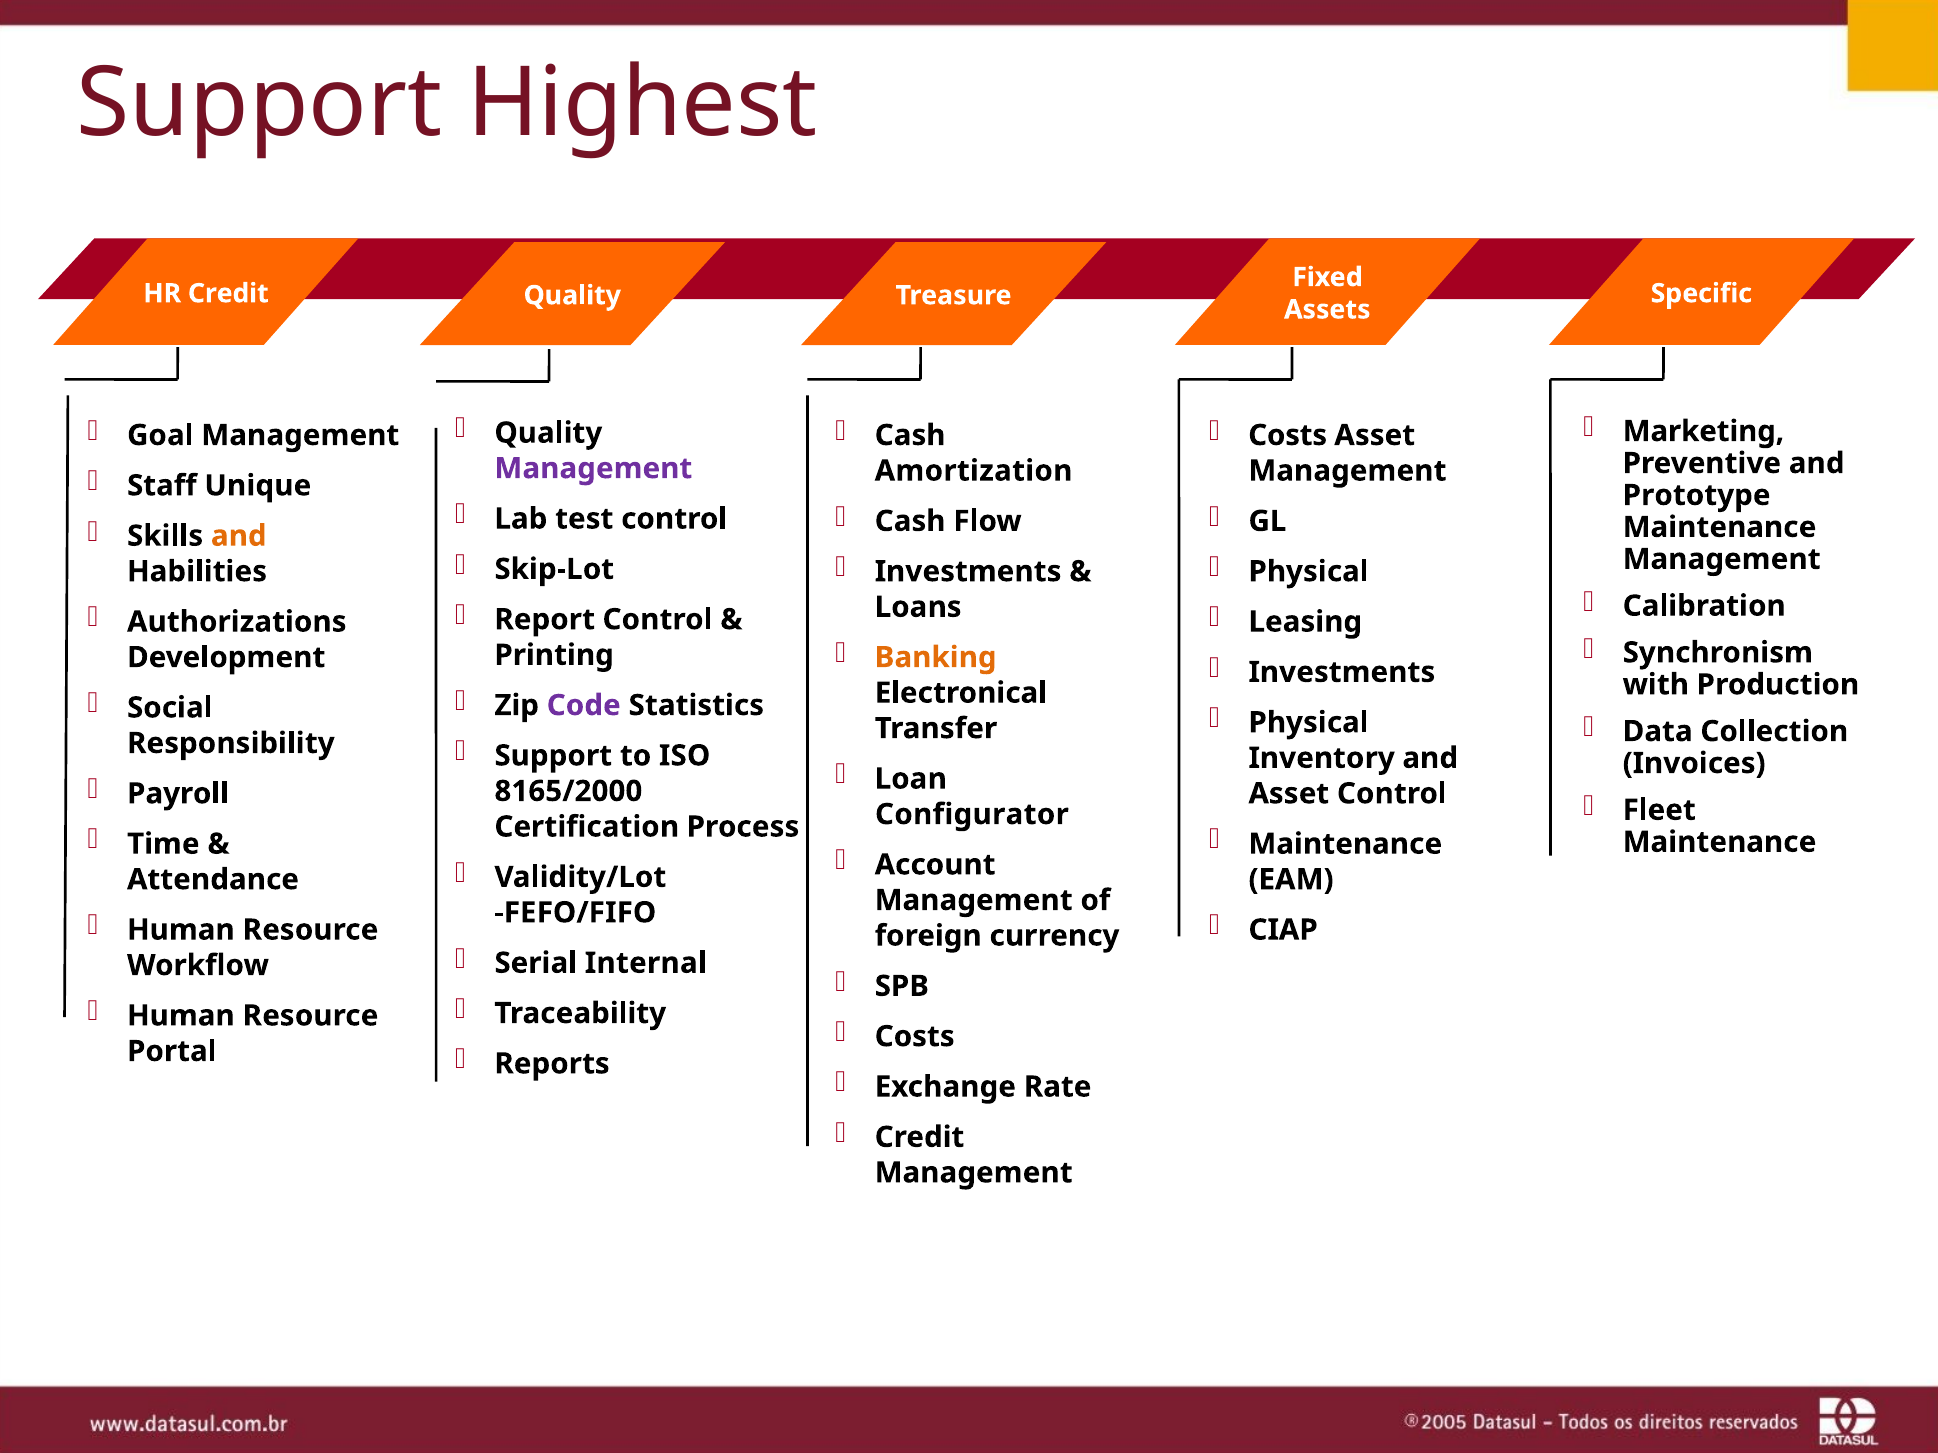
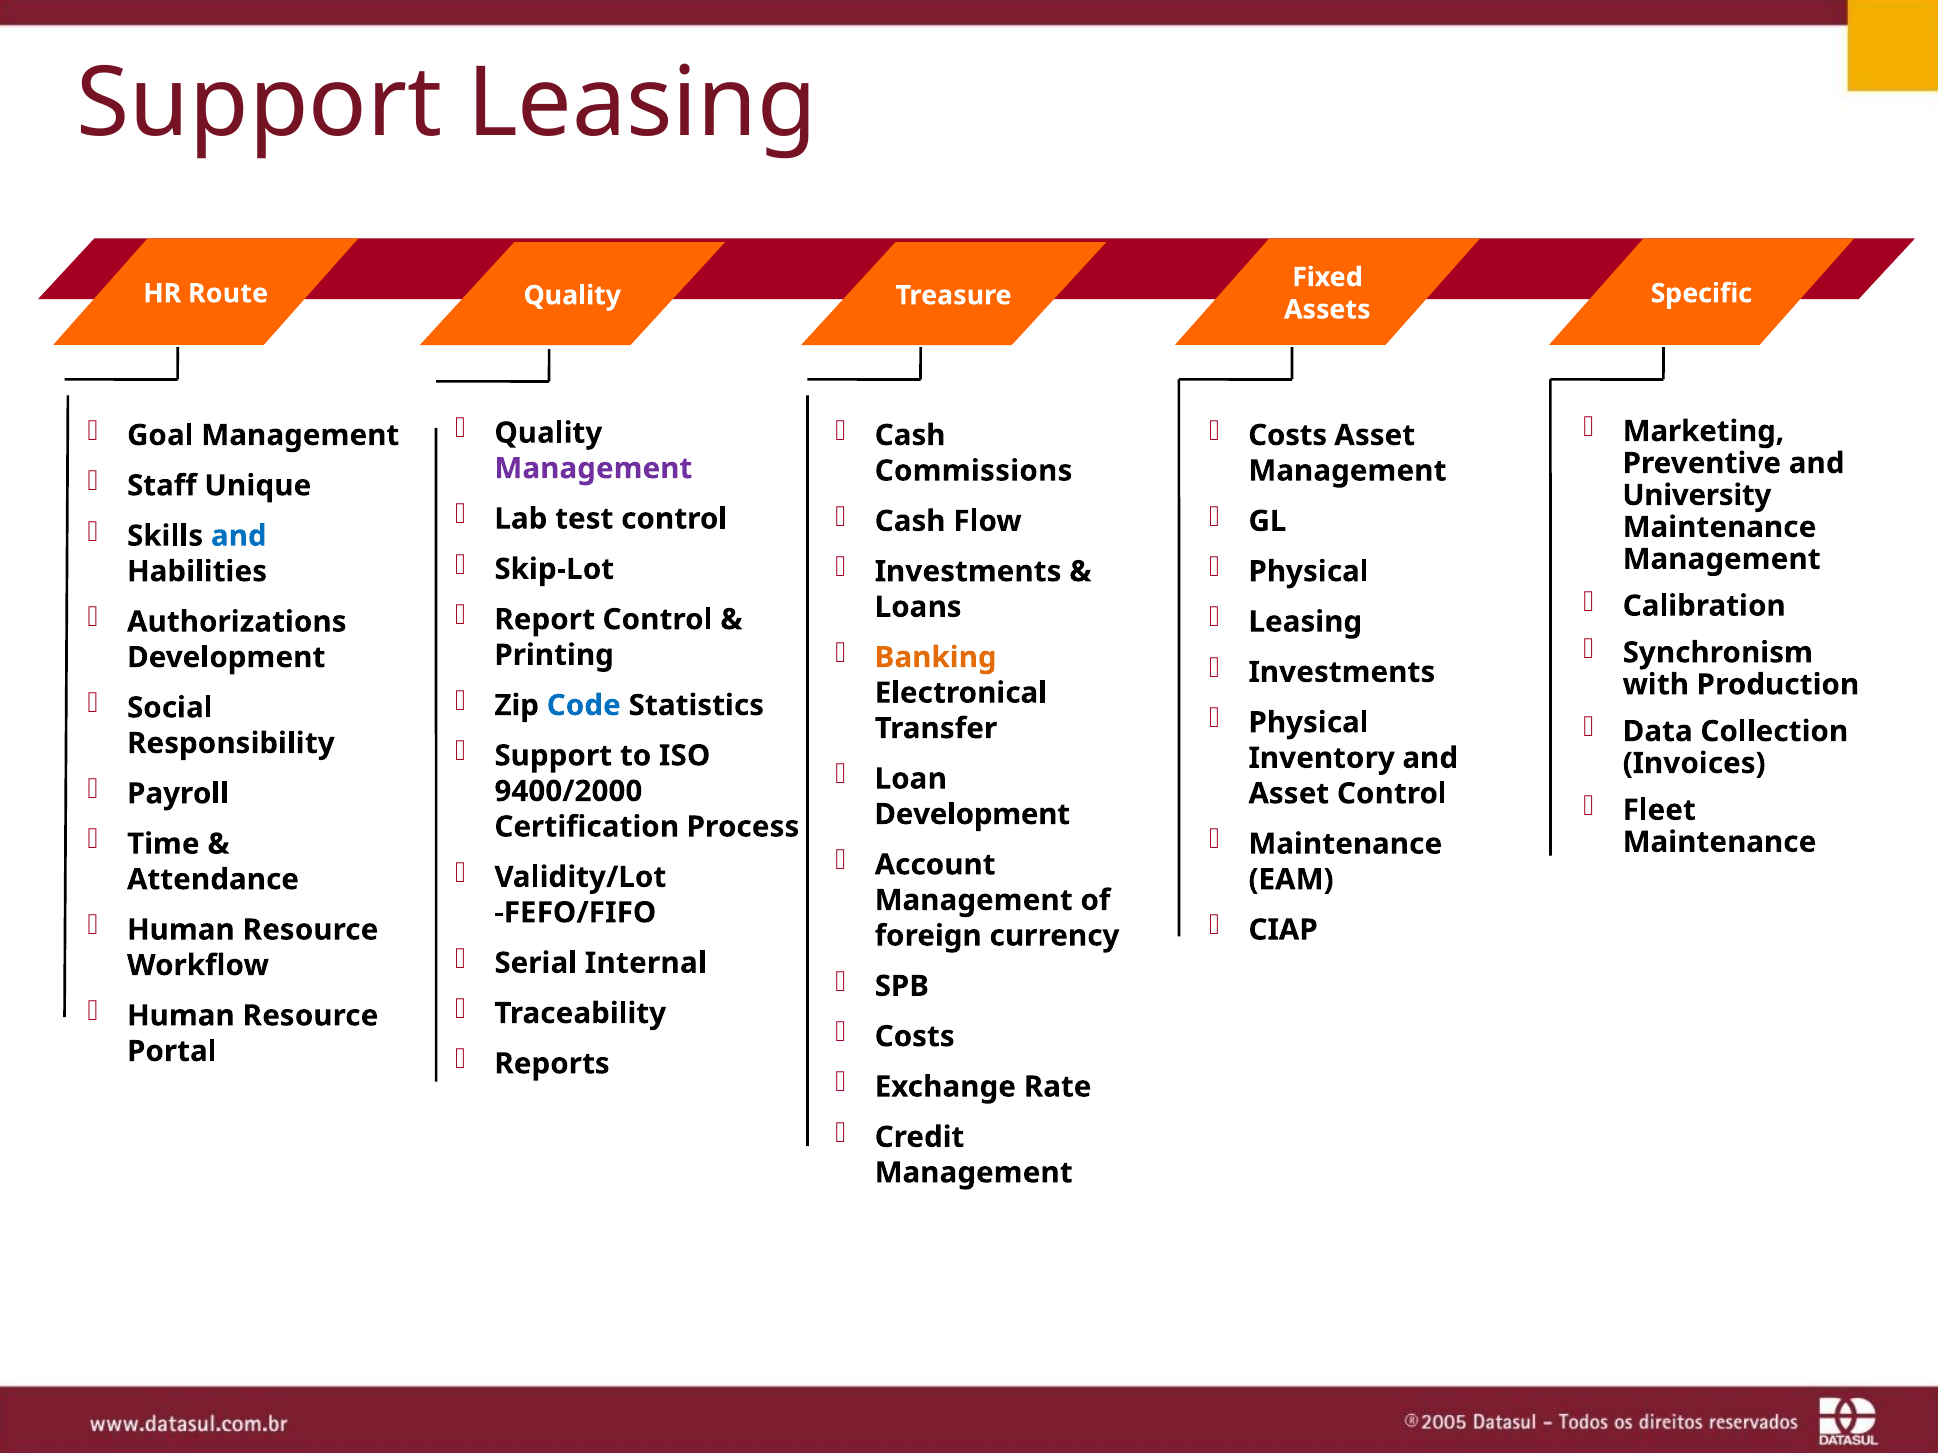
Support Highest: Highest -> Leasing (642, 104)
HR Credit: Credit -> Route (228, 294)
Amortization: Amortization -> Commissions (974, 471)
Prototype: Prototype -> University (1697, 495)
and colour: orange -> blue (239, 536)
Code colour: purple -> blue (584, 706)
8165/2000: 8165/2000 -> 9400/2000 (568, 792)
Configurator: Configurator -> Development (972, 815)
